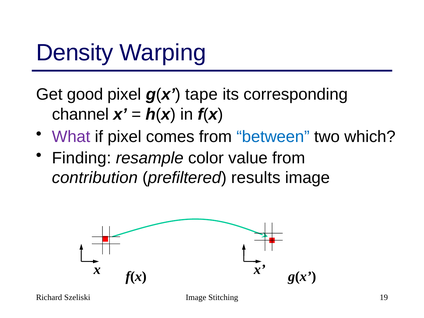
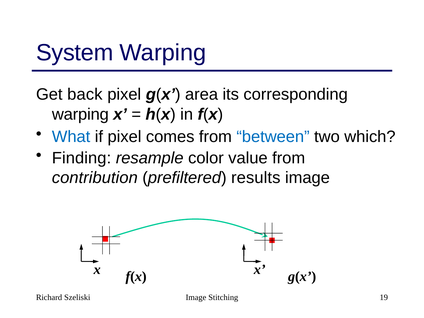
Density: Density -> System (75, 53)
good: good -> back (85, 94)
tape: tape -> area (202, 94)
channel: channel -> warping (80, 114)
What colour: purple -> blue (71, 137)
